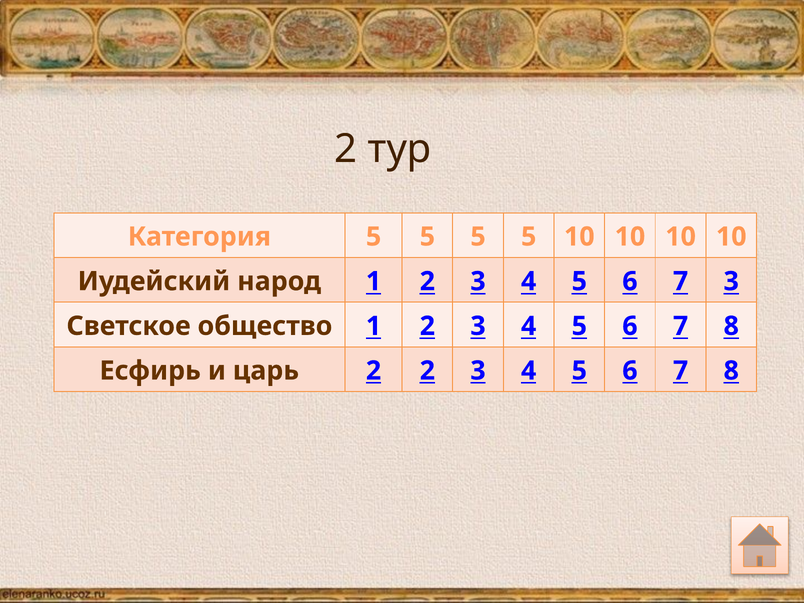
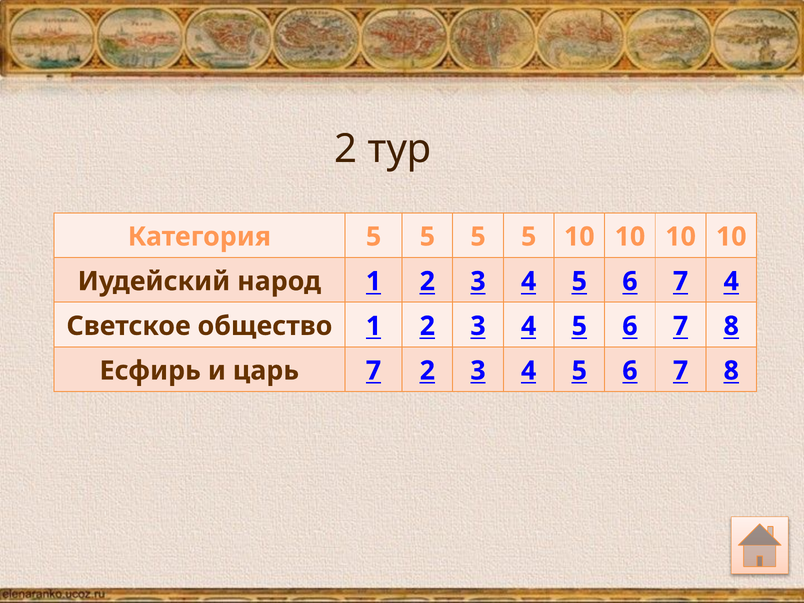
7 3: 3 -> 4 (731, 281)
царь 2: 2 -> 7 (374, 371)
